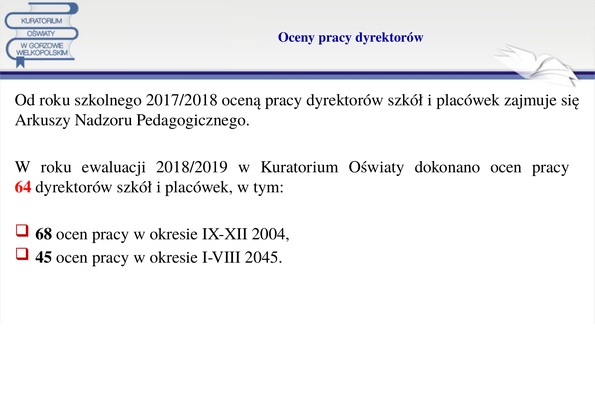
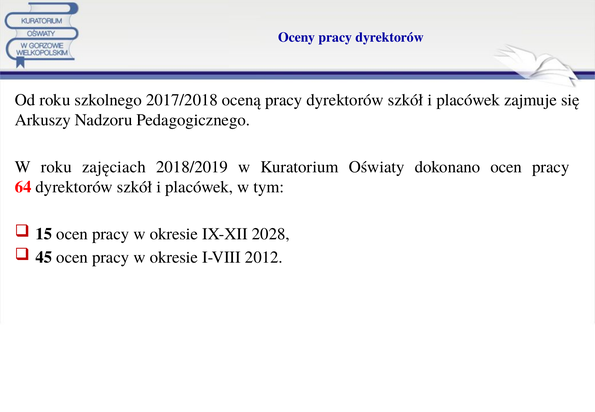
ewaluacji: ewaluacji -> zajęciach (114, 167)
68: 68 -> 15 (44, 234)
2004: 2004 -> 2028 (271, 234)
2045: 2045 -> 2012 (264, 257)
